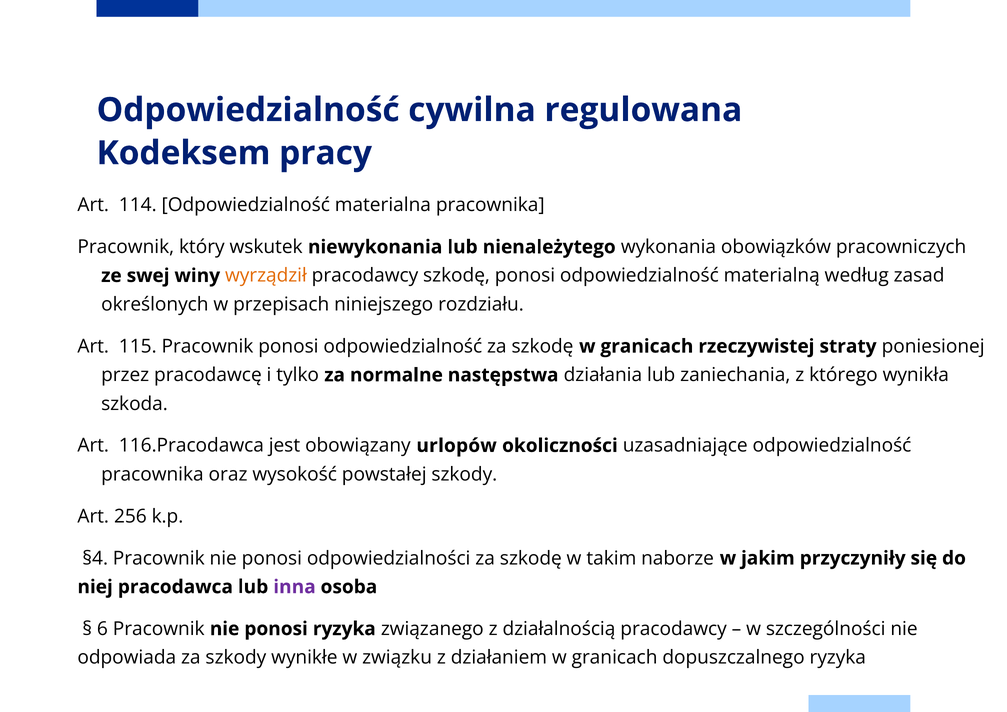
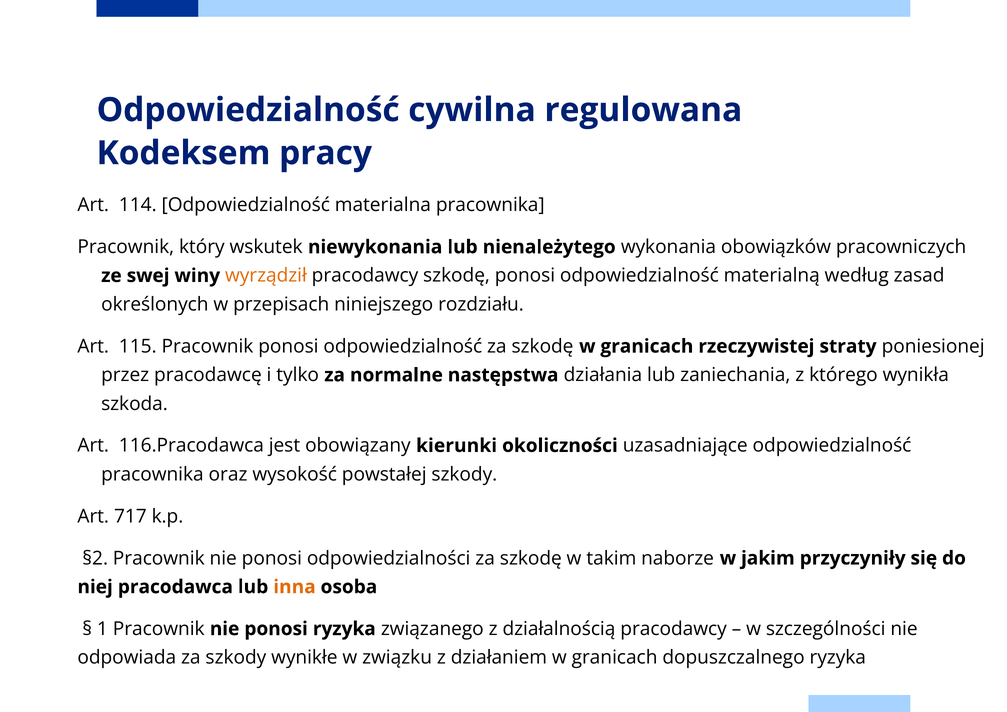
urlopów: urlopów -> kierunki (457, 446)
256: 256 -> 717 (130, 516)
§4: §4 -> §2 (95, 558)
inna colour: purple -> orange (295, 587)
6: 6 -> 1 (102, 629)
